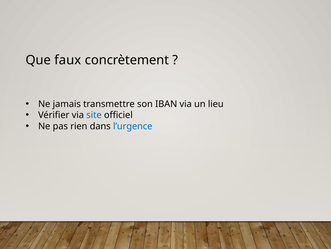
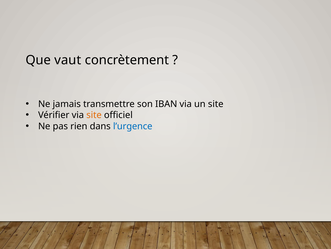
faux: faux -> vaut (68, 60)
un lieu: lieu -> site (216, 104)
site colour: blue -> orange (94, 115)
